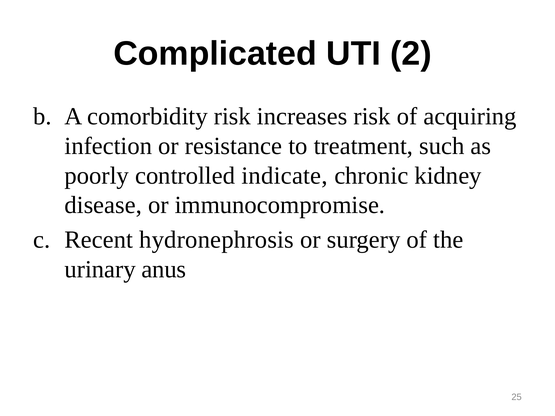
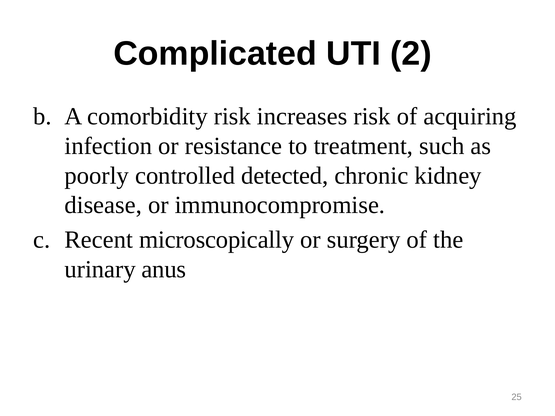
indicate: indicate -> detected (285, 176)
hydronephrosis: hydronephrosis -> microscopically (217, 240)
